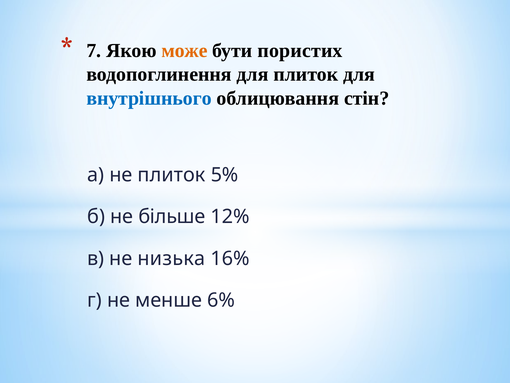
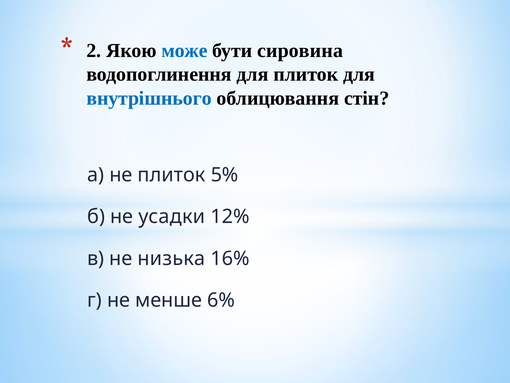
7: 7 -> 2 (94, 50)
може colour: orange -> blue (184, 50)
пористих: пористих -> сировина (300, 50)
більше: більше -> усадки (172, 216)
